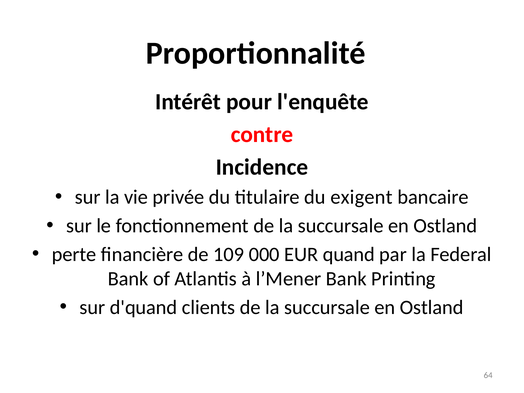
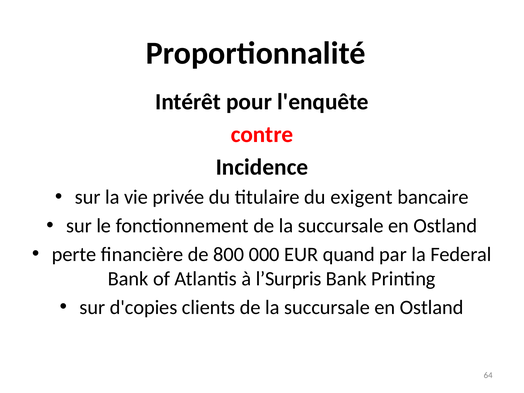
109: 109 -> 800 (229, 254)
l’Mener: l’Mener -> l’Surpris (289, 279)
d'quand: d'quand -> d'copies (144, 307)
